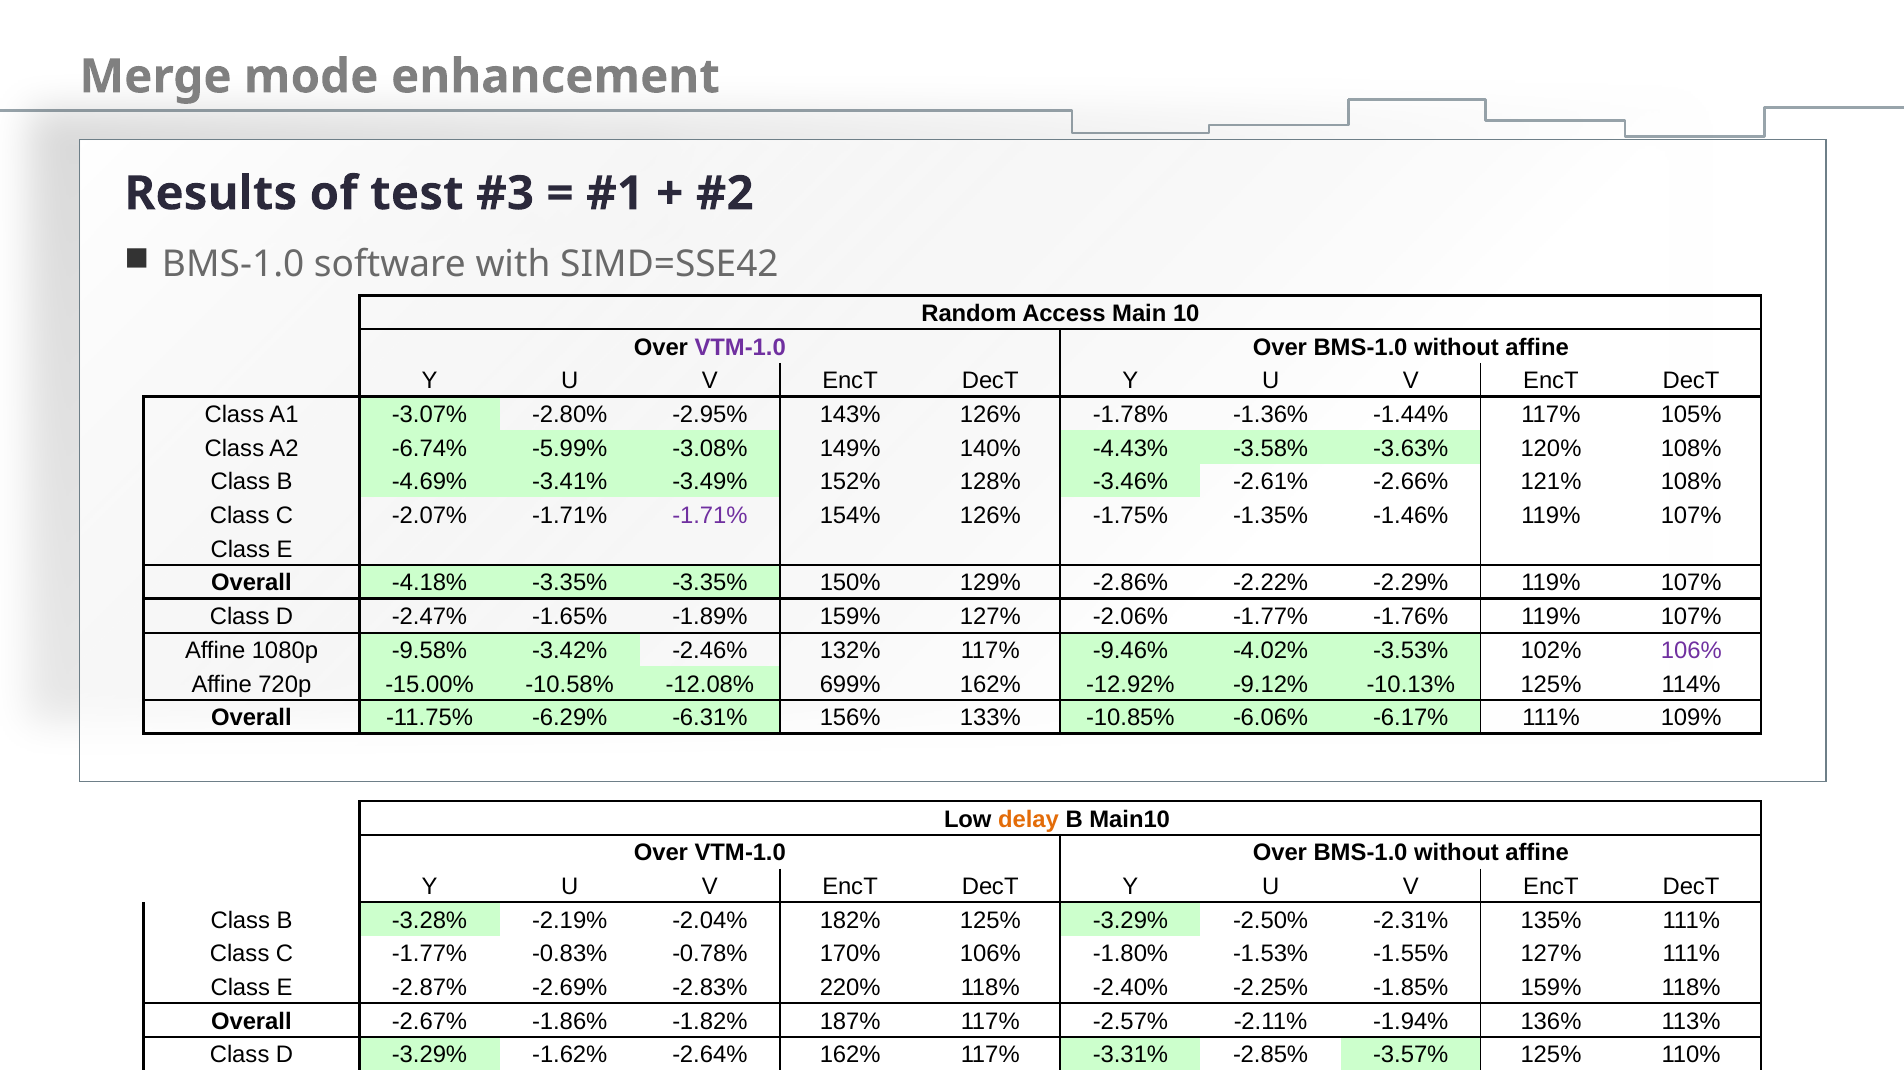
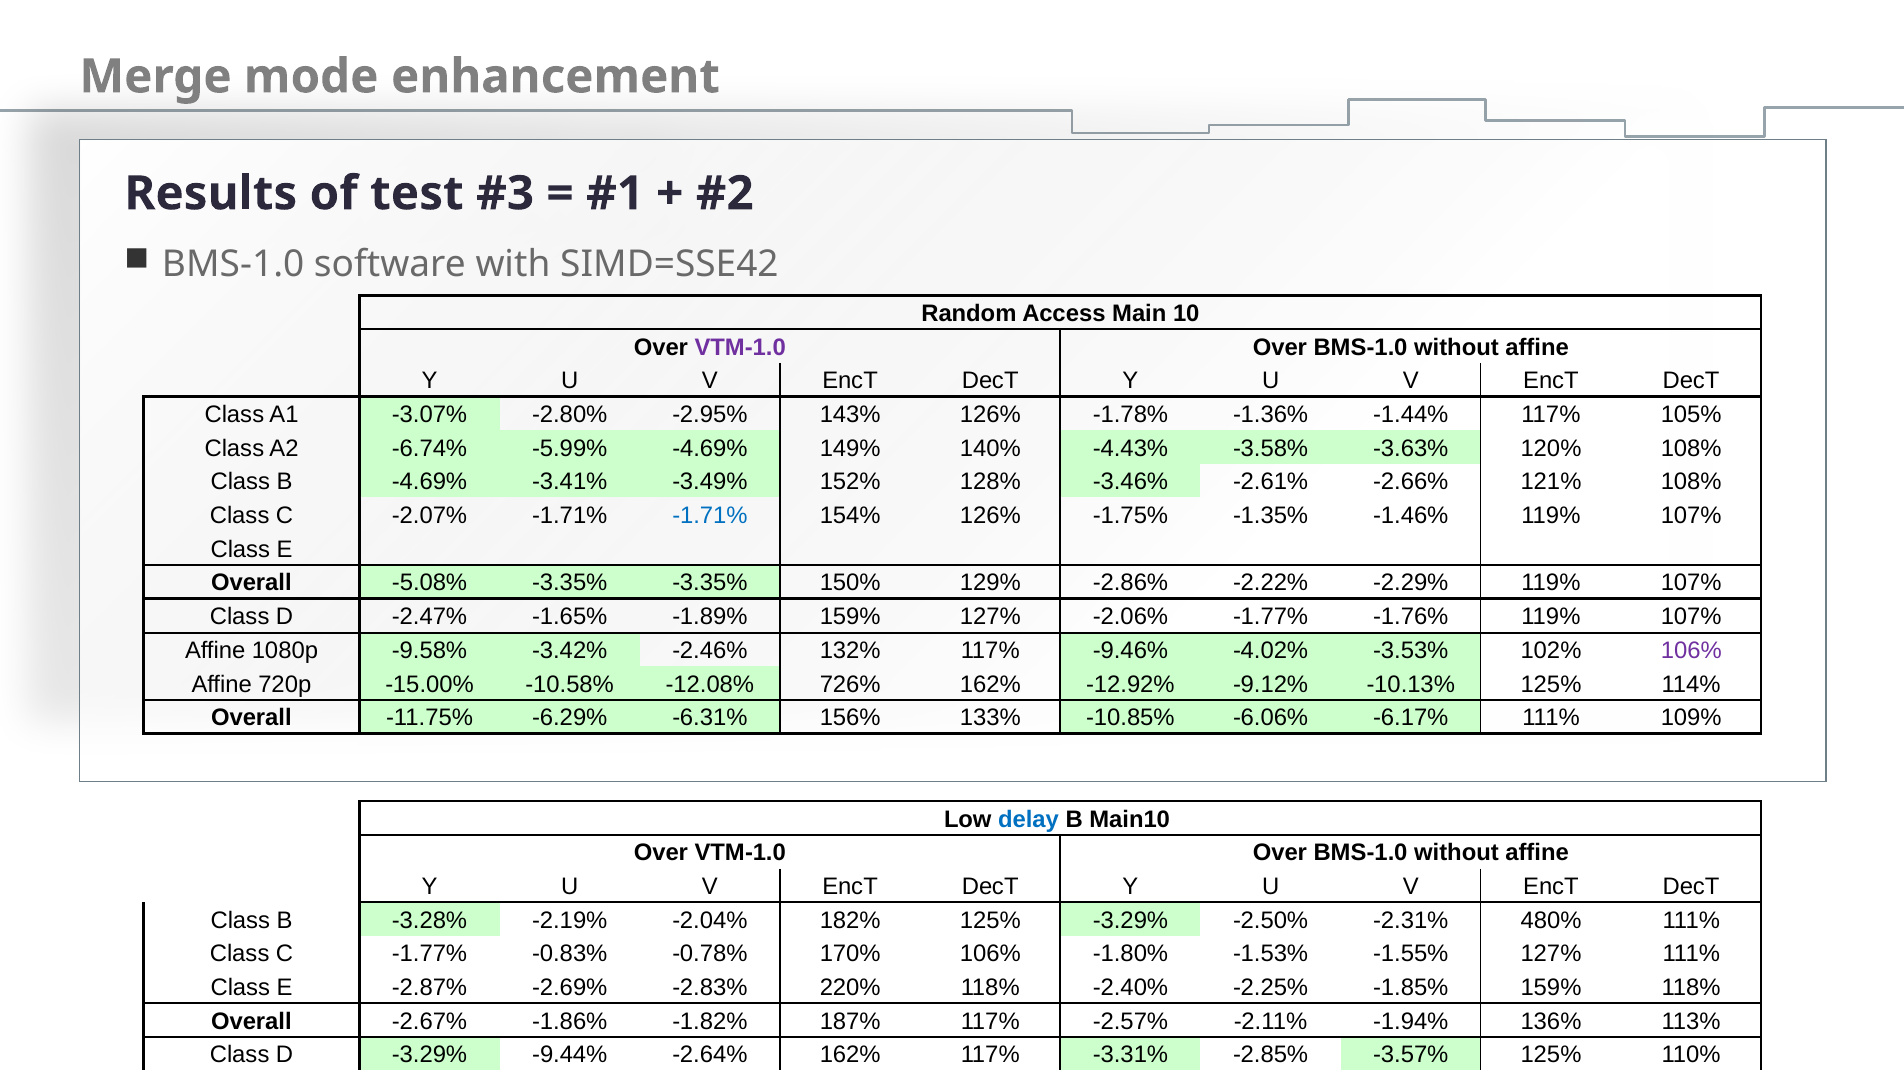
-5.99% -3.08%: -3.08% -> -4.69% (710, 448)
-1.71% colour: purple -> blue (710, 516)
-4.18%: -4.18% -> -5.08% (430, 583)
699%: 699% -> 726% (850, 684)
delay colour: orange -> blue (1029, 819)
135%: 135% -> 480% (1551, 920)
-1.62%: -1.62% -> -9.44% (570, 1055)
